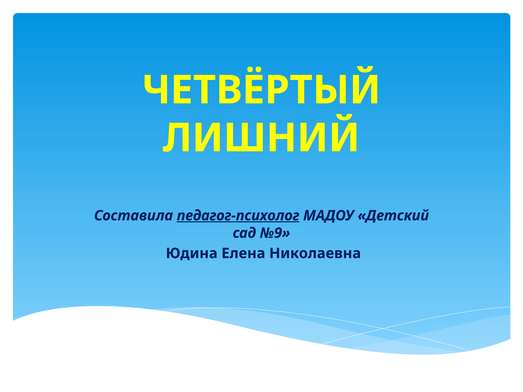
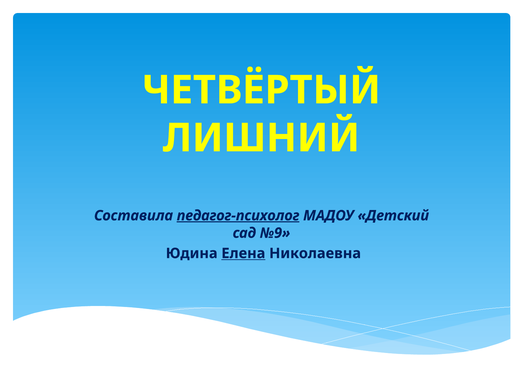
Елена underline: none -> present (243, 254)
